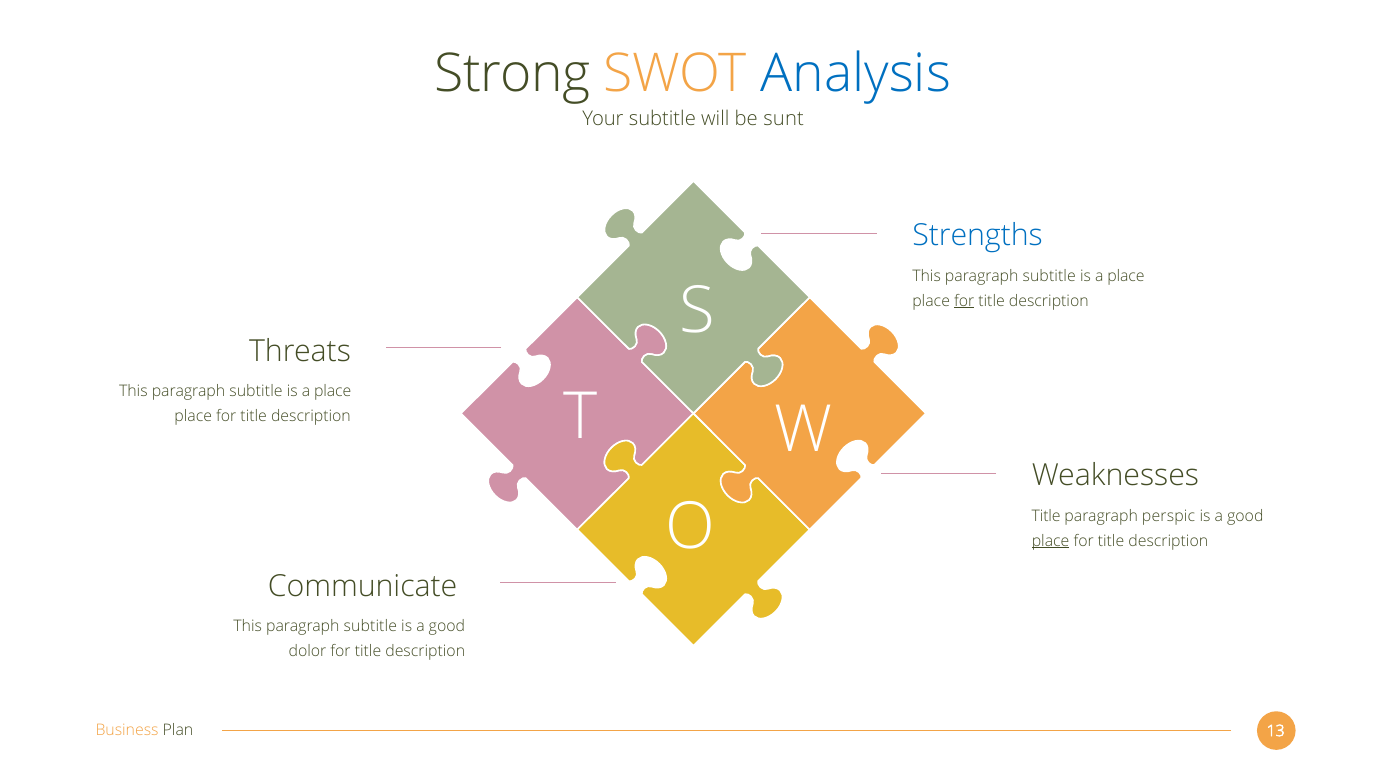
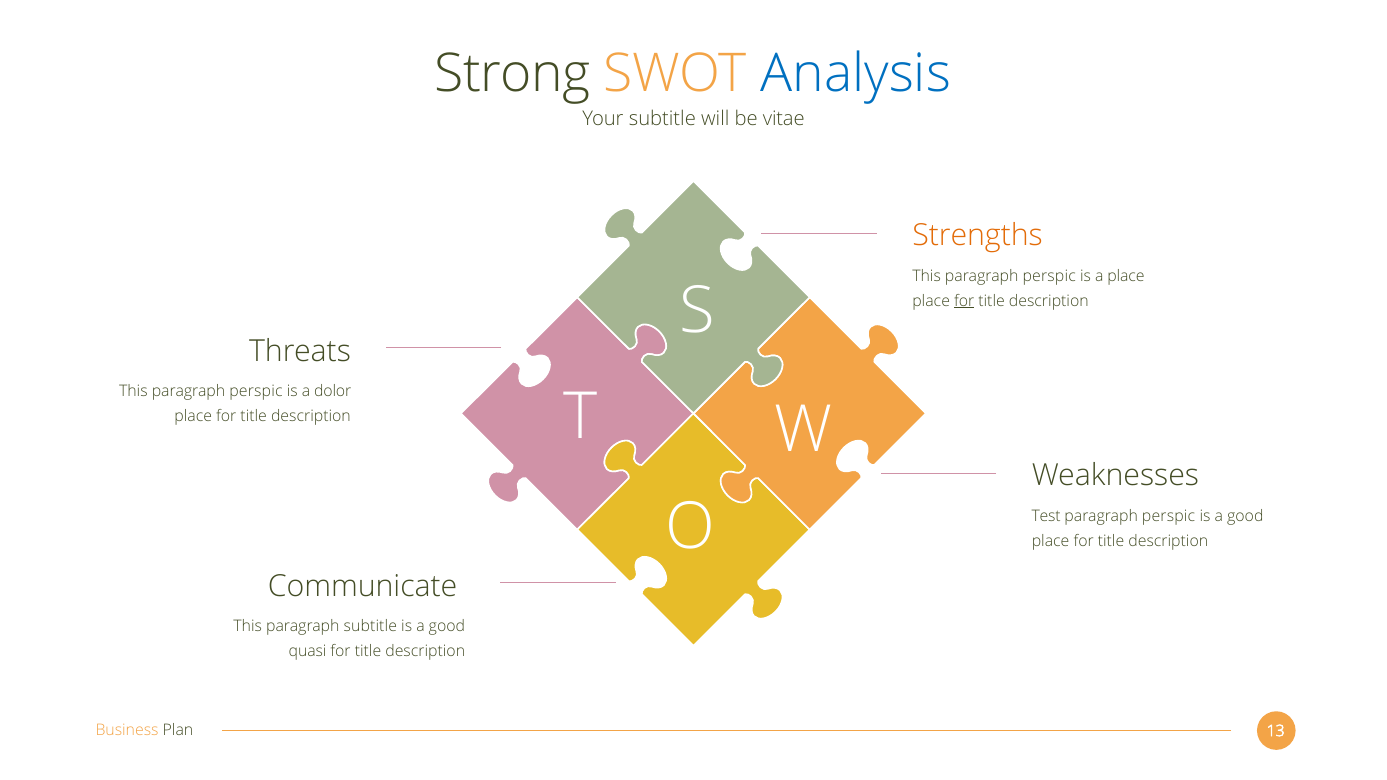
sunt: sunt -> vitae (784, 119)
Strengths colour: blue -> orange (978, 236)
subtitle: subtitle -> perspic (1049, 276)
subtitle: subtitle -> perspic (256, 392)
place: place -> dolor (333, 392)
Title: Title -> Test (1046, 516)
place underline: present -> none (1051, 541)
dolor: dolor -> quasi (308, 651)
